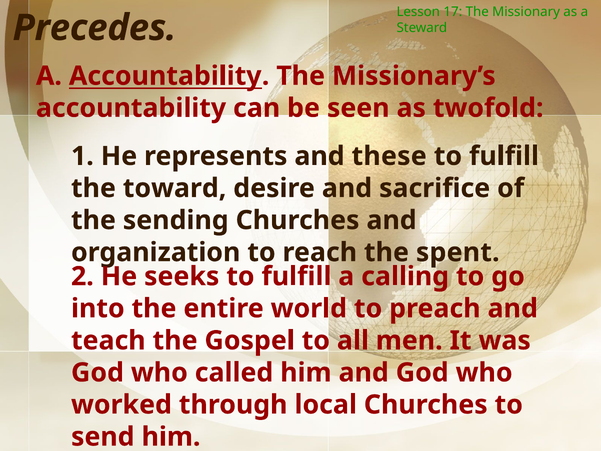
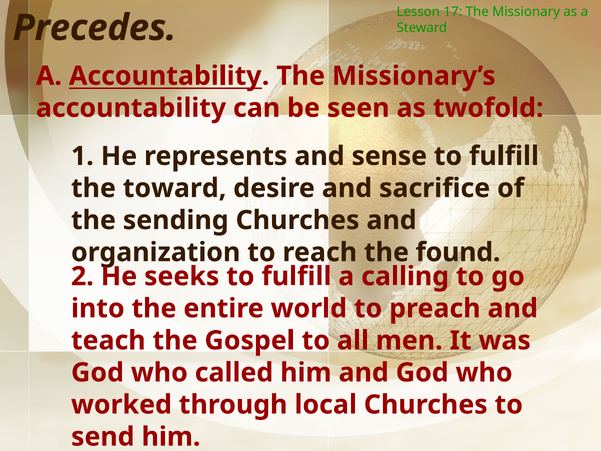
these: these -> sense (389, 156)
spent: spent -> found (458, 252)
